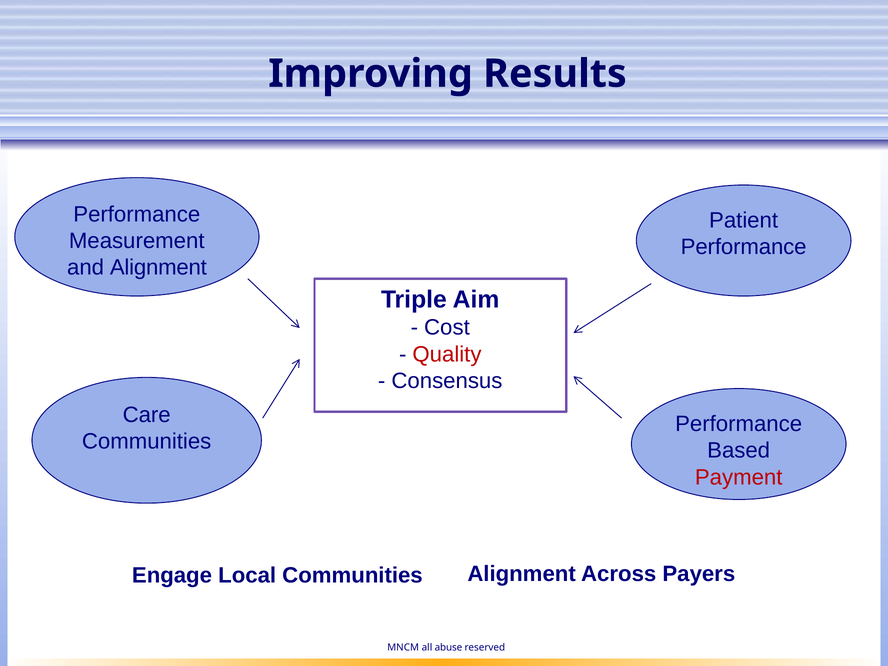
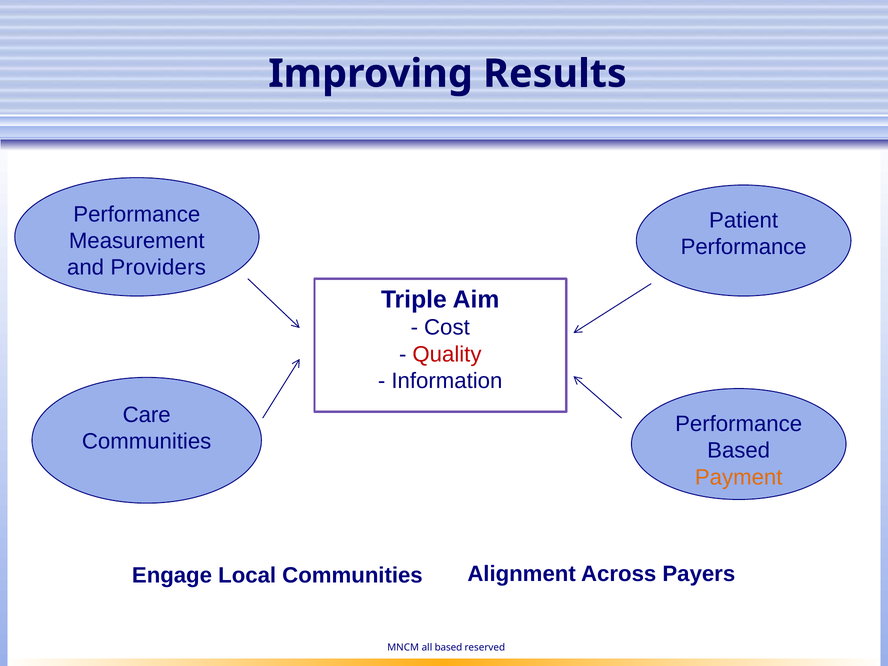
and Alignment: Alignment -> Providers (158, 267)
Consensus: Consensus -> Information (447, 381)
Payment colour: red -> orange (739, 477)
all abuse: abuse -> based (448, 647)
